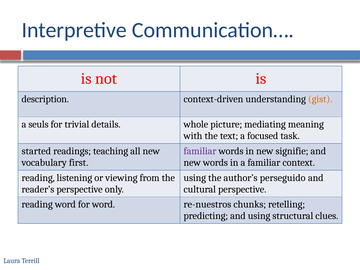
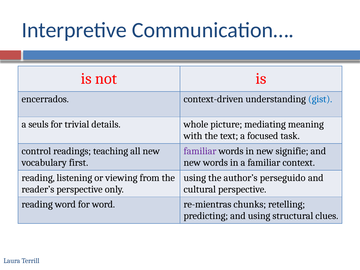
description: description -> encerrados (45, 99)
gist colour: orange -> blue (320, 99)
started: started -> control (36, 151)
re-nuestros: re-nuestros -> re-mientras (207, 204)
